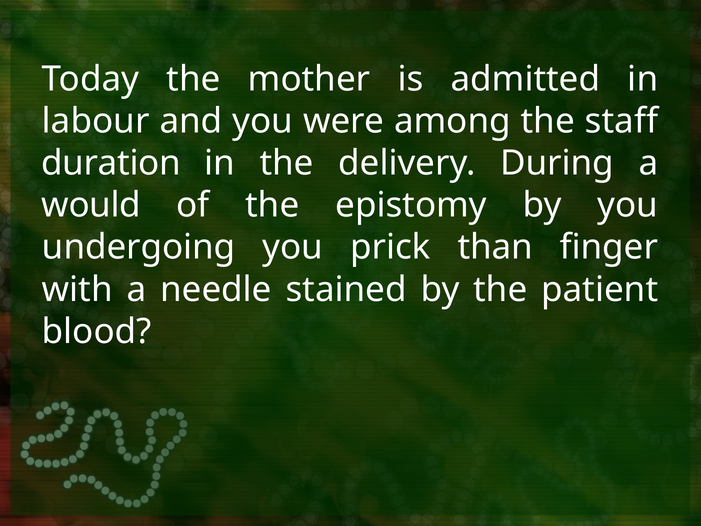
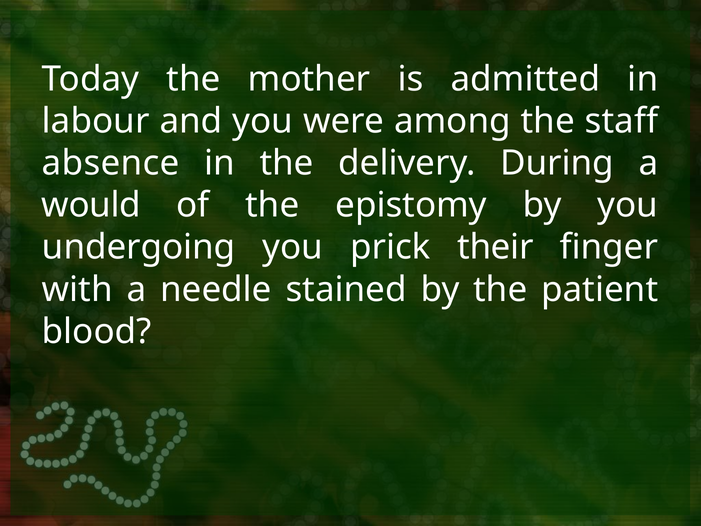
duration: duration -> absence (111, 163)
than: than -> their (495, 247)
